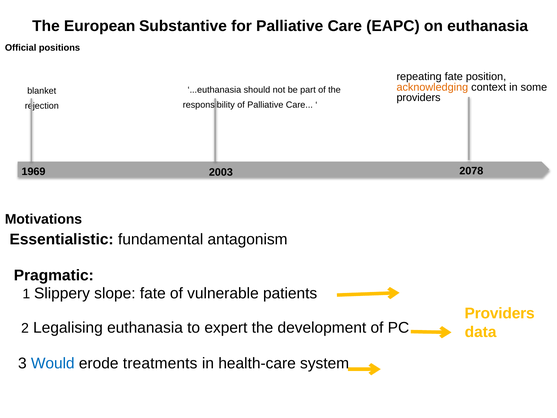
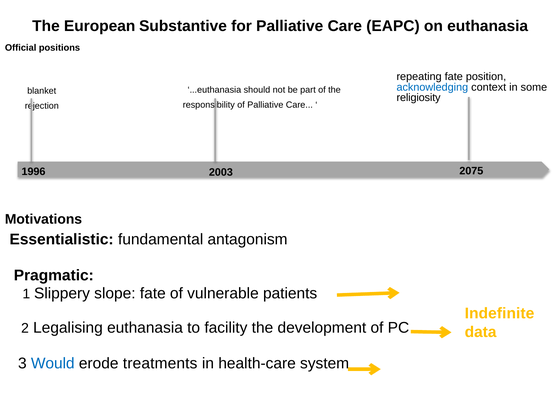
acknowledging colour: orange -> blue (432, 87)
providers: providers -> religiosity (419, 97)
1969: 1969 -> 1996 (33, 172)
2078: 2078 -> 2075 (471, 171)
Providers: Providers -> Indefinite (499, 313)
expert: expert -> facility (226, 327)
